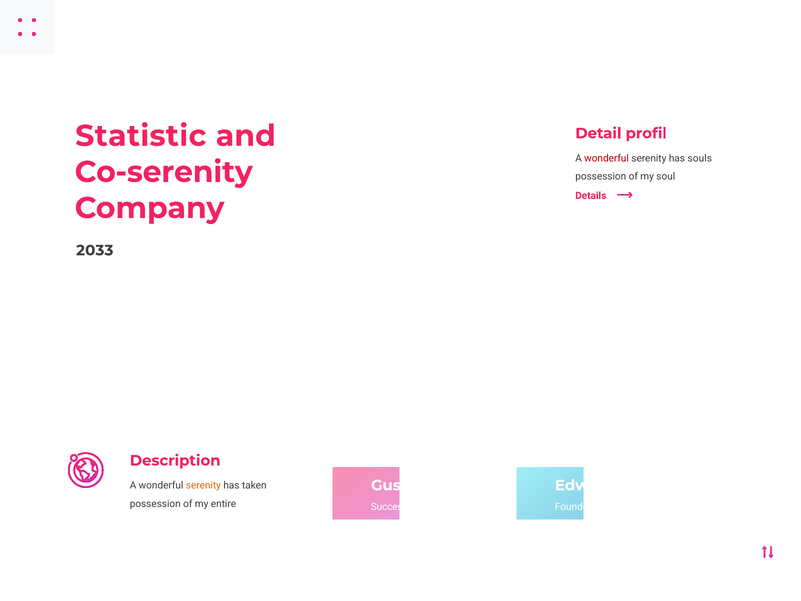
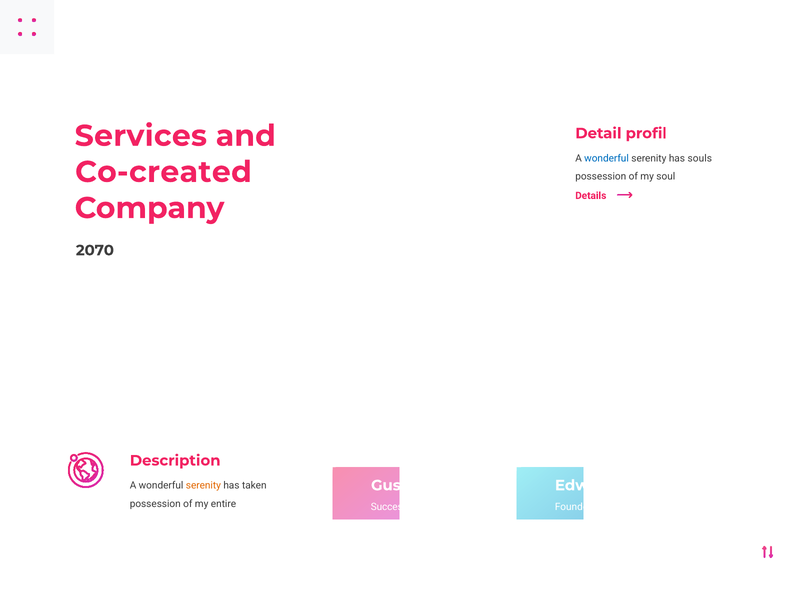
Statistic: Statistic -> Services (141, 136)
wonderful colour: red -> blue (607, 158)
Co-serenity: Co-serenity -> Co-created (163, 172)
2033: 2033 -> 2070 (95, 250)
